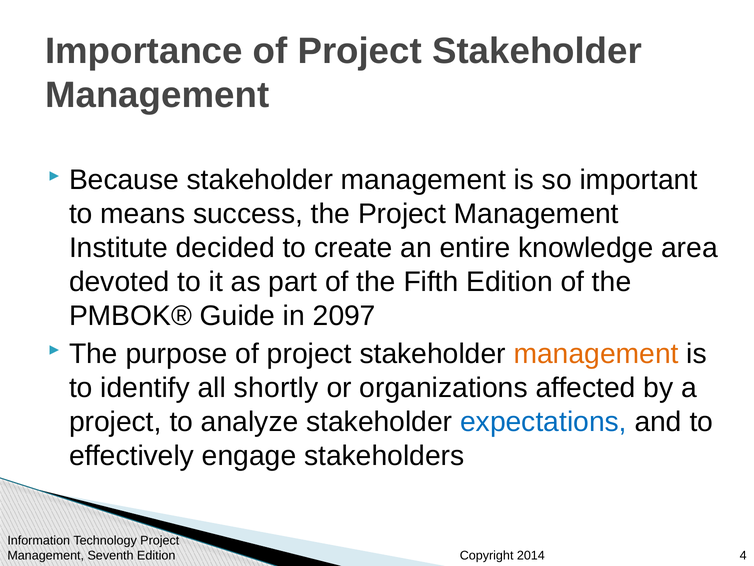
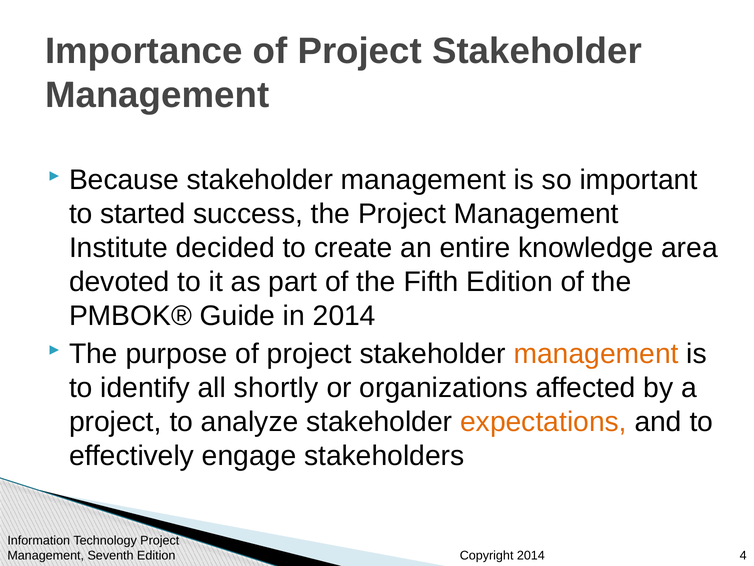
means: means -> started (143, 214)
in 2097: 2097 -> 2014 (344, 316)
expectations colour: blue -> orange (543, 422)
